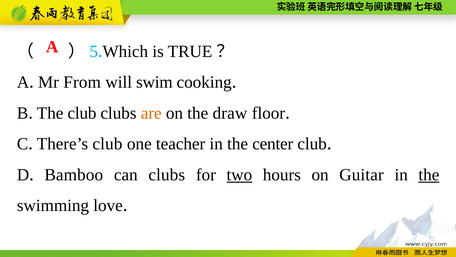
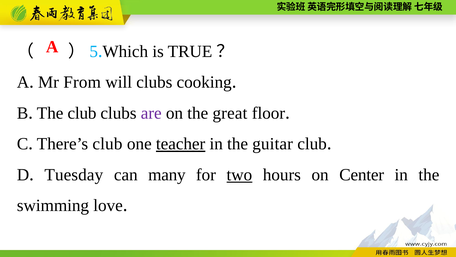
will swim: swim -> clubs (154, 82)
are colour: orange -> purple (151, 113)
draw: draw -> great (230, 113)
teacher underline: none -> present (181, 144)
center: center -> guitar (273, 144)
Bamboo: Bamboo -> Tuesday (74, 174)
can clubs: clubs -> many (167, 174)
Guitar: Guitar -> Center (362, 174)
the underline: present -> none (429, 174)
